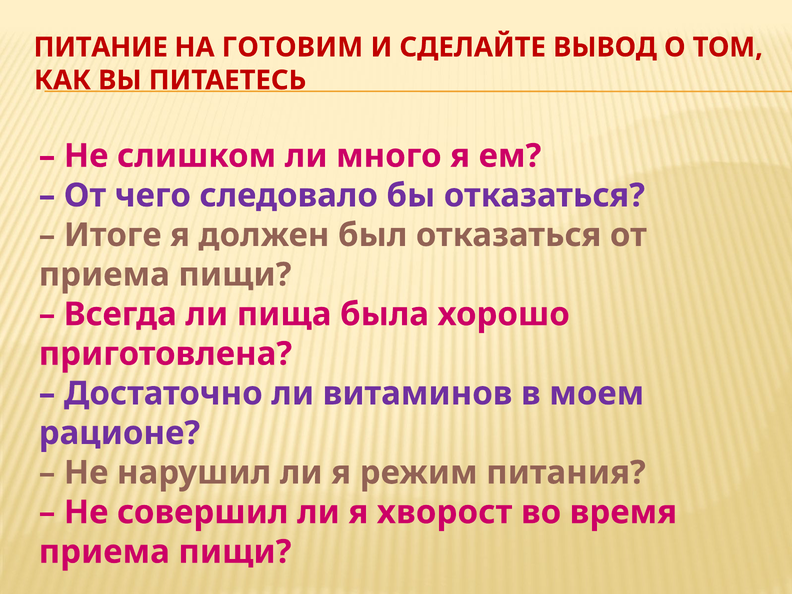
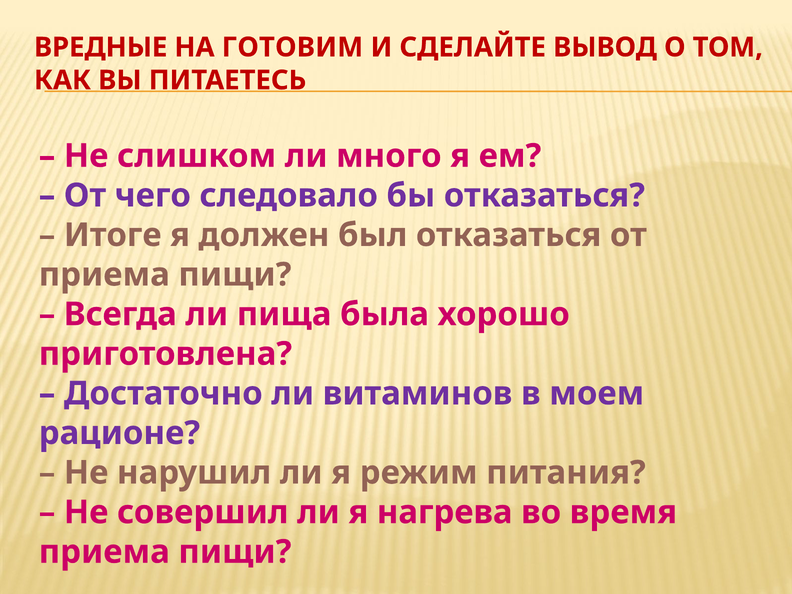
ПИТАНИЕ: ПИТАНИЕ -> ВРЕДНЫЕ (101, 47)
хворост: хворост -> нагрева (445, 512)
